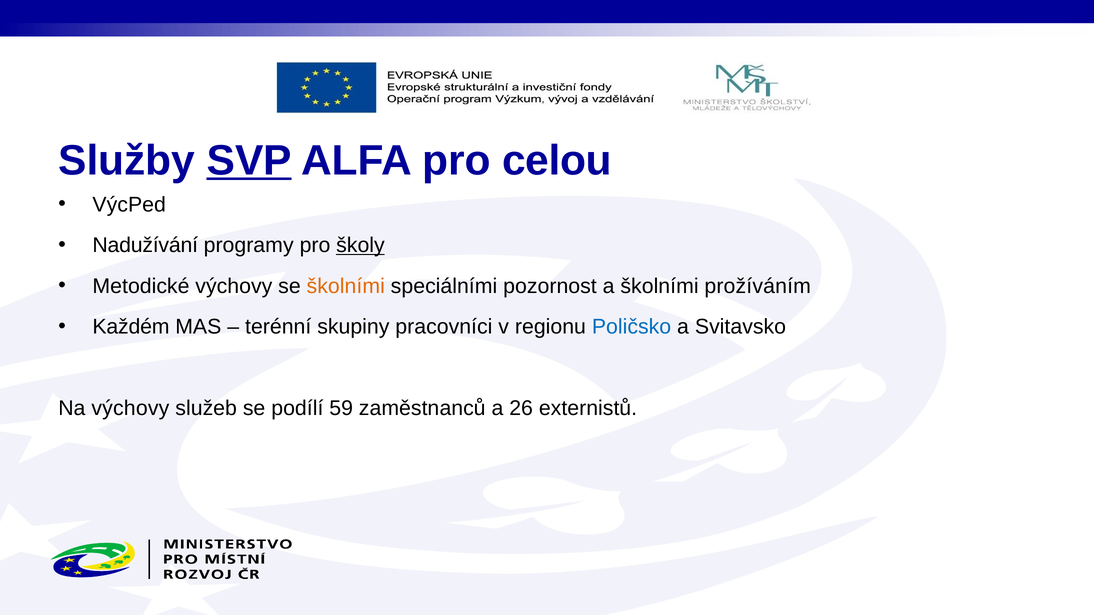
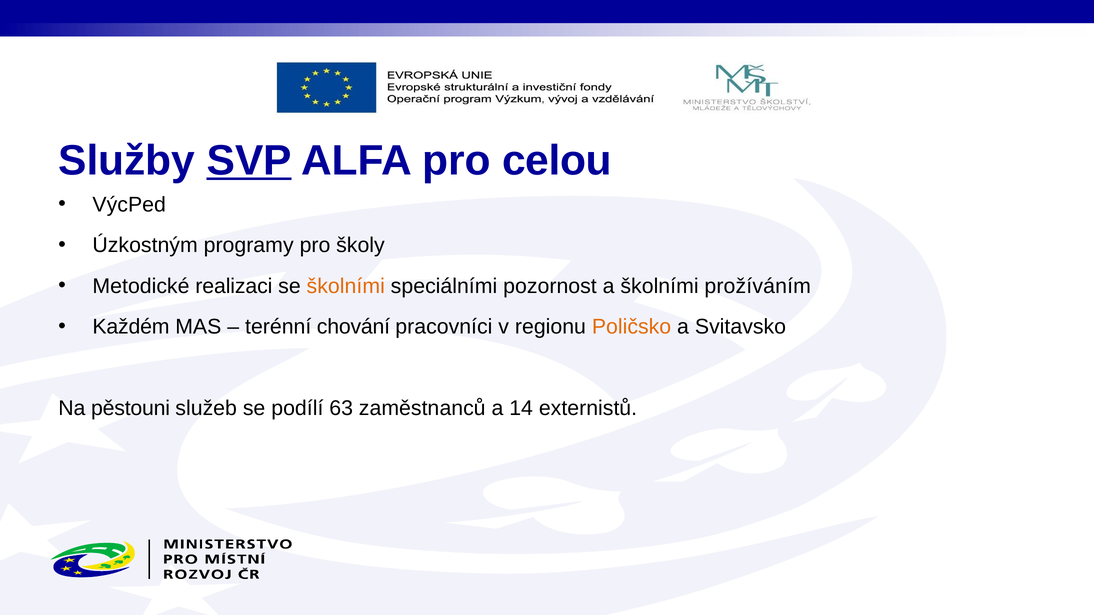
Nadužívání: Nadužívání -> Úzkostným (145, 245)
školy underline: present -> none (360, 245)
Metodické výchovy: výchovy -> realizaci (234, 286)
skupiny: skupiny -> chování (353, 327)
Poličsko colour: blue -> orange (632, 327)
Na výchovy: výchovy -> pěstouni (131, 409)
59: 59 -> 63 (341, 409)
26: 26 -> 14 (521, 409)
